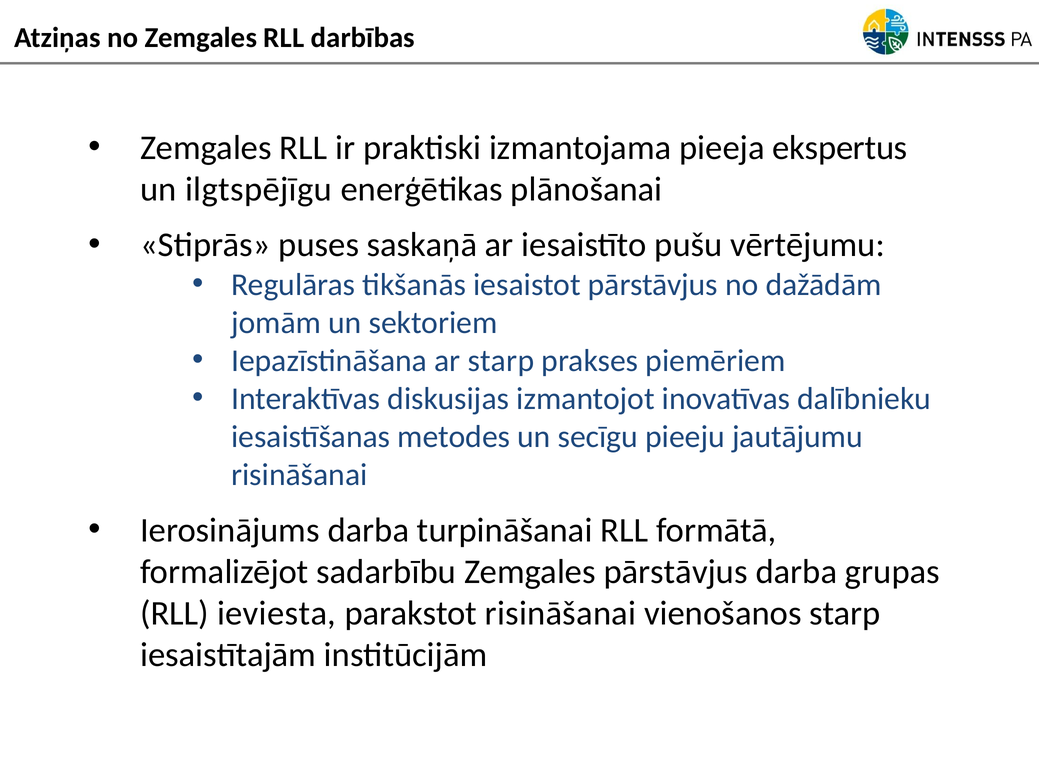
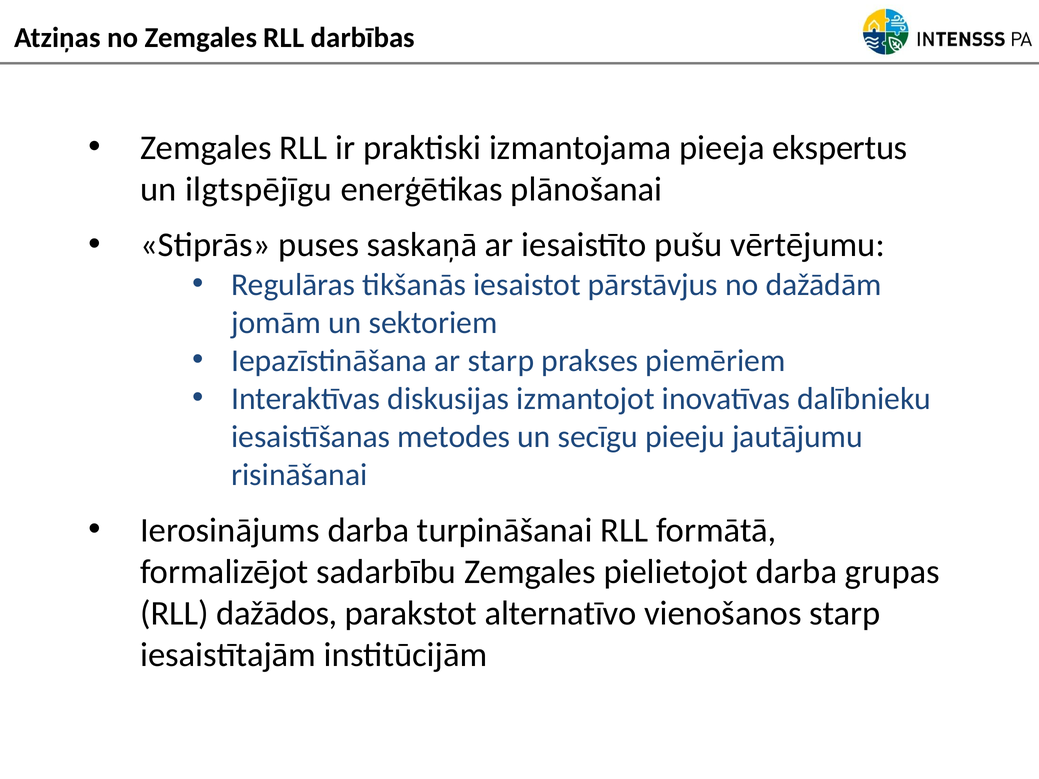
Zemgales pārstāvjus: pārstāvjus -> pielietojot (676, 572)
ieviesta: ieviesta -> dažādos (277, 614)
parakstot risināšanai: risināšanai -> alternatīvo (561, 614)
